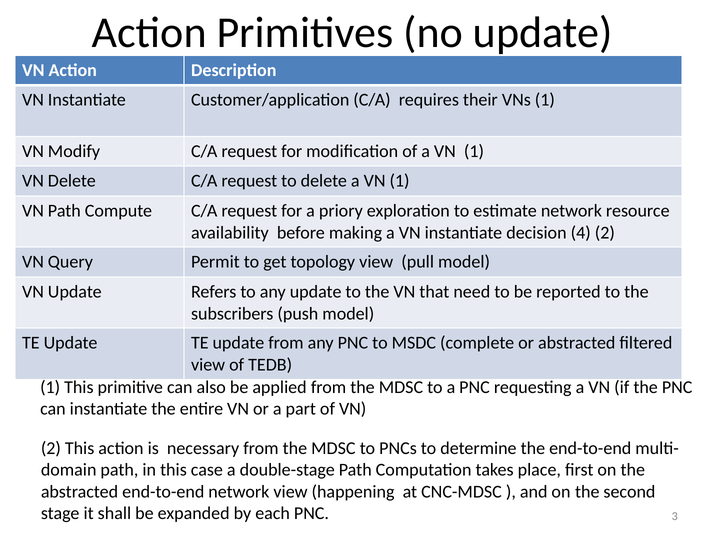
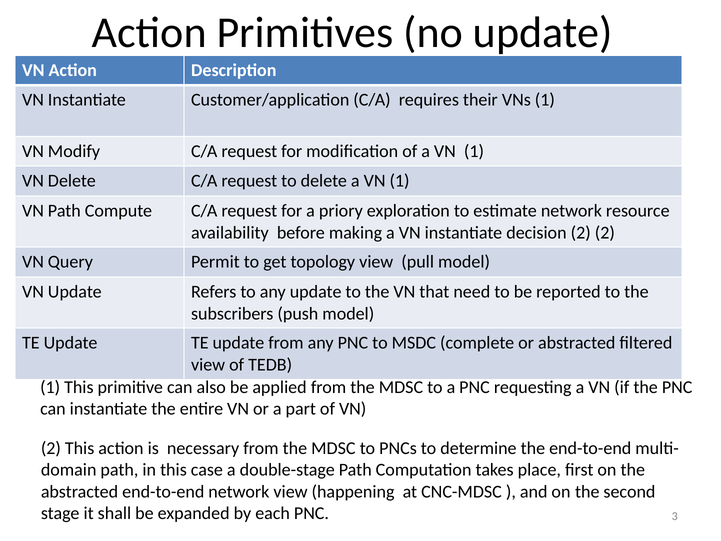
decision 4: 4 -> 2 (581, 233)
